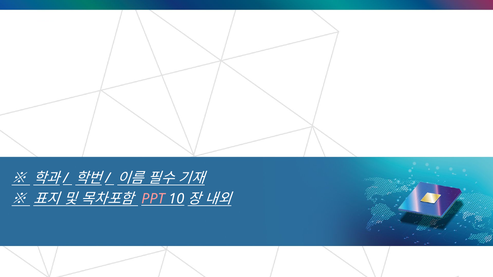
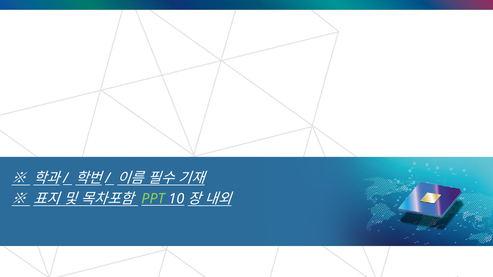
PPT colour: pink -> light green (153, 199)
